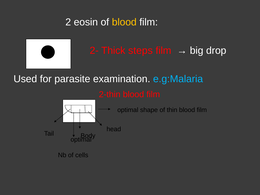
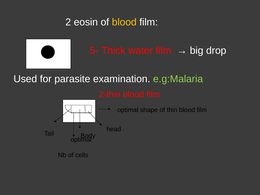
2-: 2- -> 5- (94, 51)
steps: steps -> water (140, 51)
e.g:Malaria colour: light blue -> light green (178, 79)
